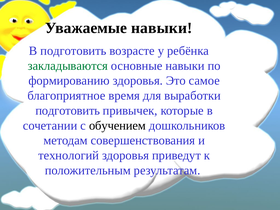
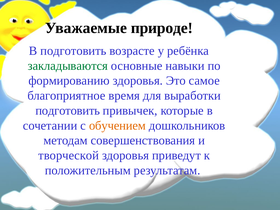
Уважаемые навыки: навыки -> природе (162, 28)
обучением colour: black -> orange (117, 126)
технологий: технологий -> творческой (69, 155)
